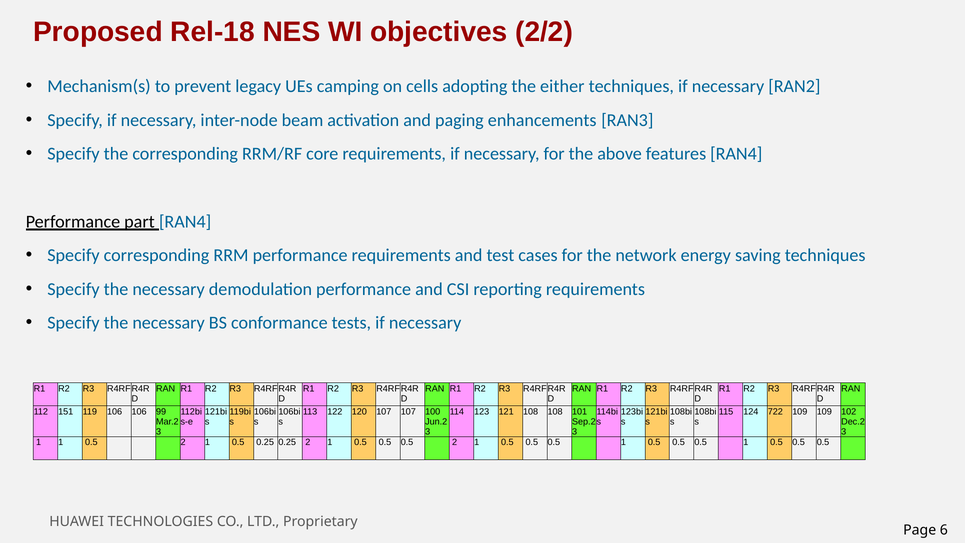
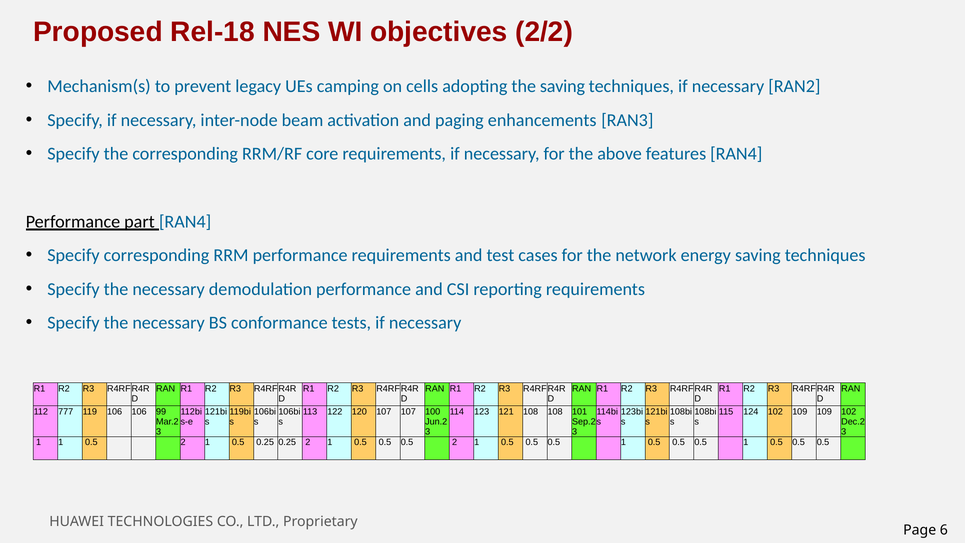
the either: either -> saving (562, 86)
151: 151 -> 777 (66, 411)
124 722: 722 -> 102 (775, 411)
